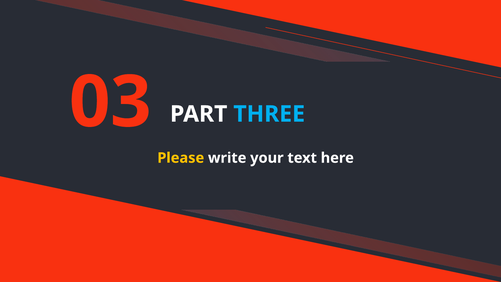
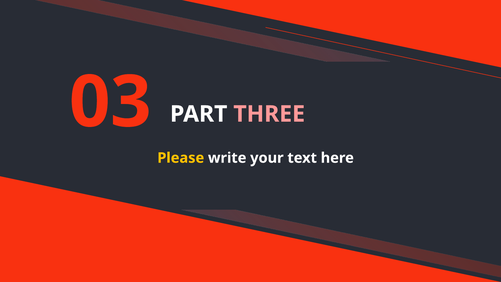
THREE colour: light blue -> pink (269, 114)
